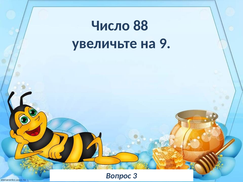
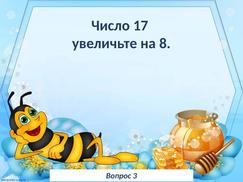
88: 88 -> 17 (141, 26)
9: 9 -> 8 (165, 44)
